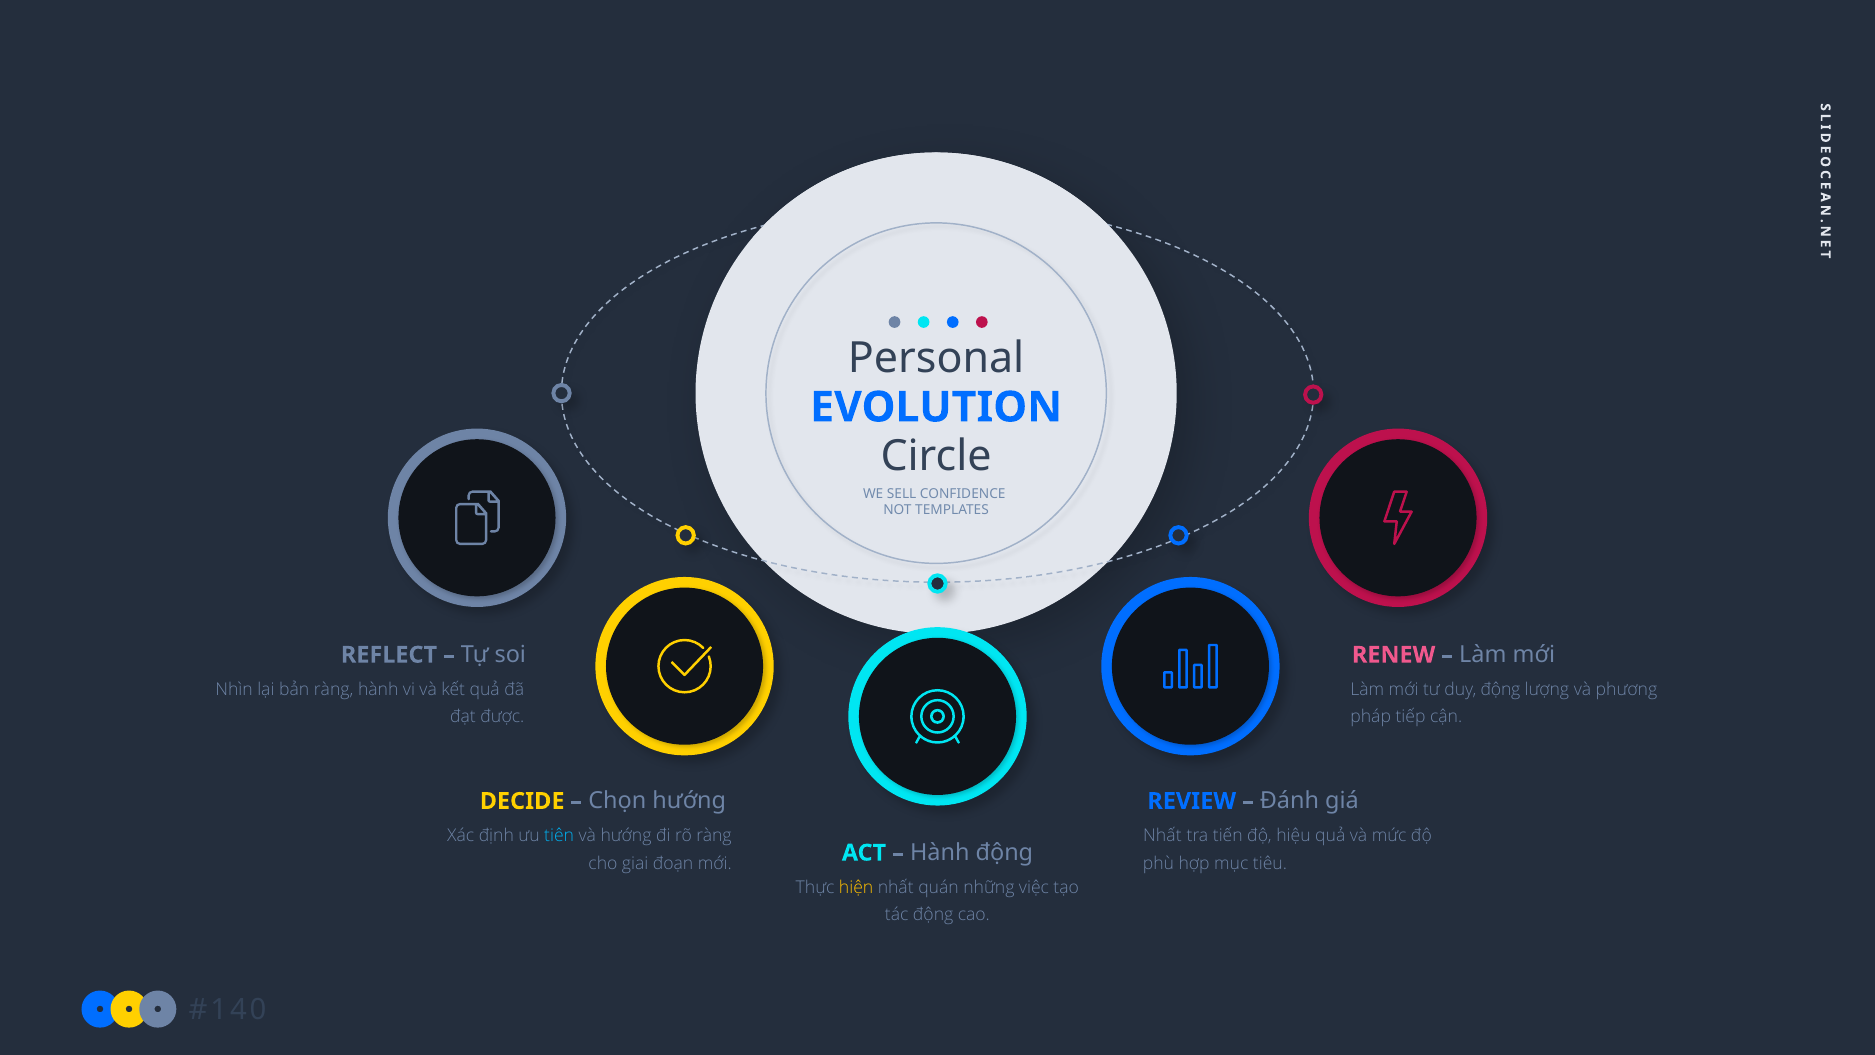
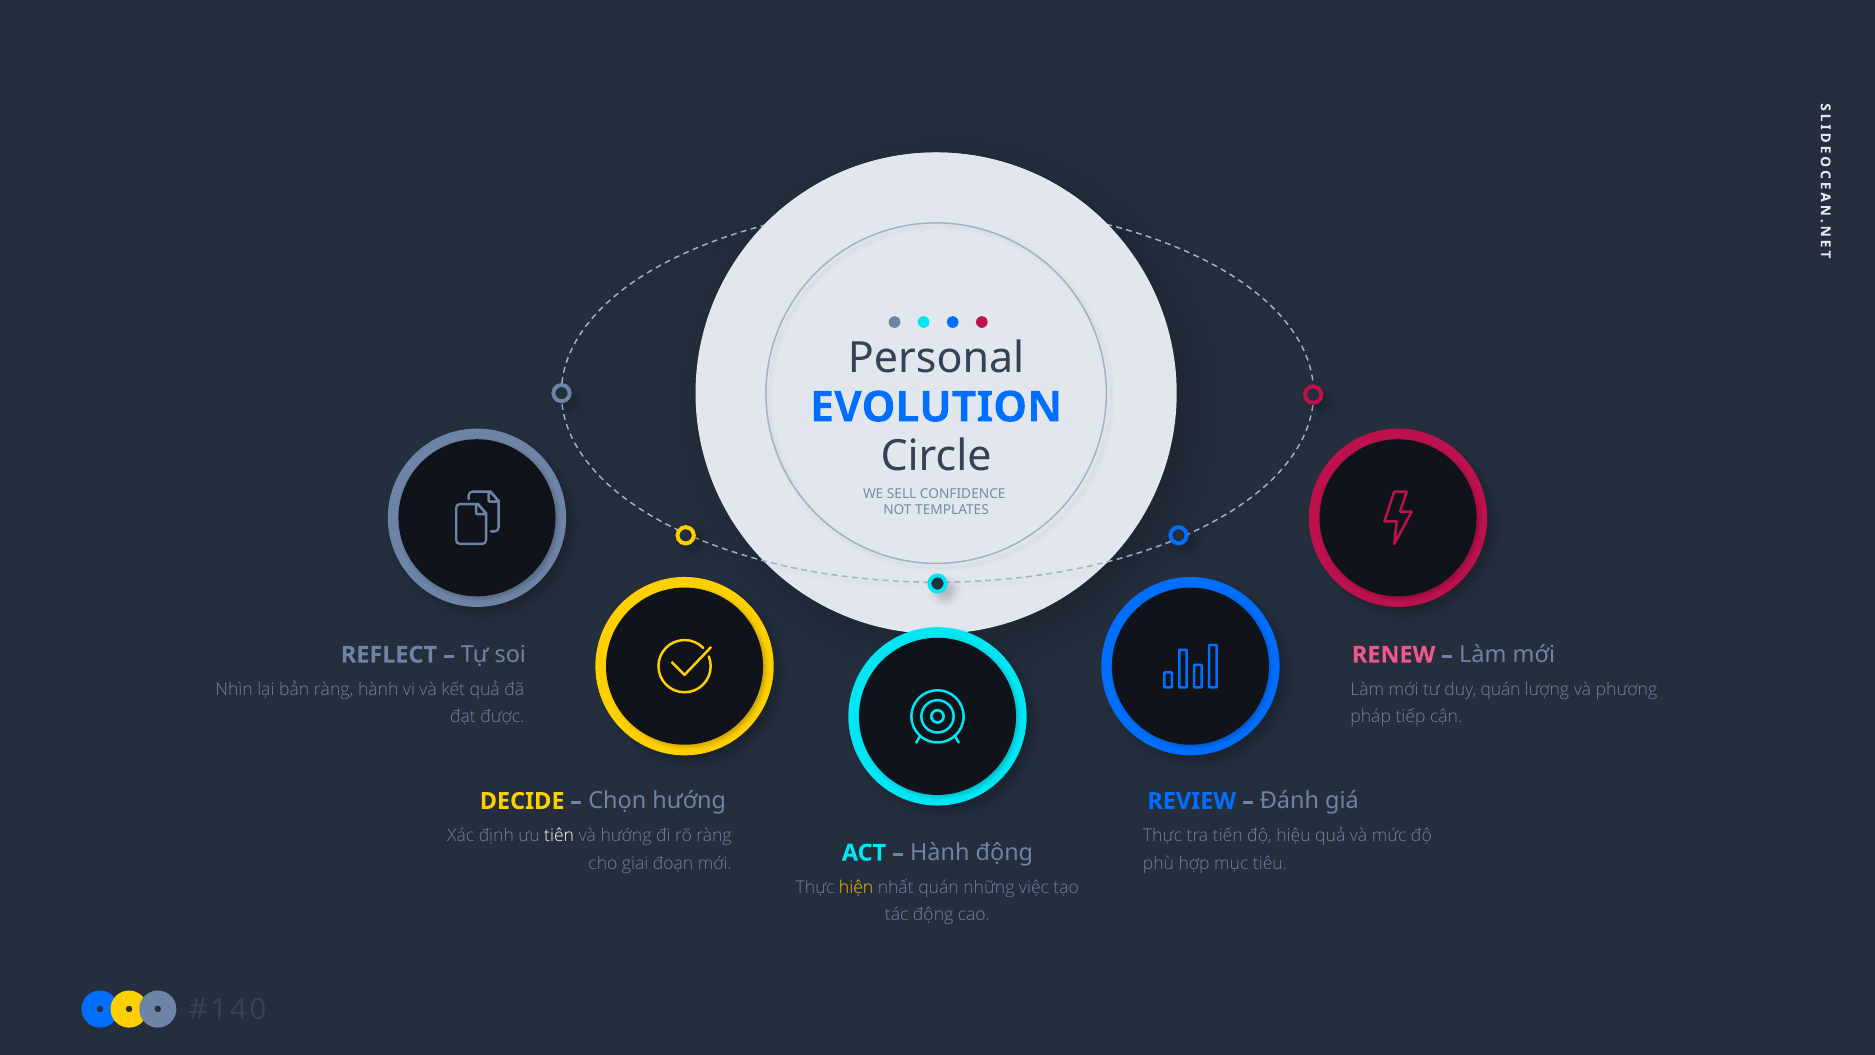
duy động: động -> quán (1501, 689)
tiên colour: light blue -> white (559, 836)
Nhất: Nhất -> Thực (1162, 836)
